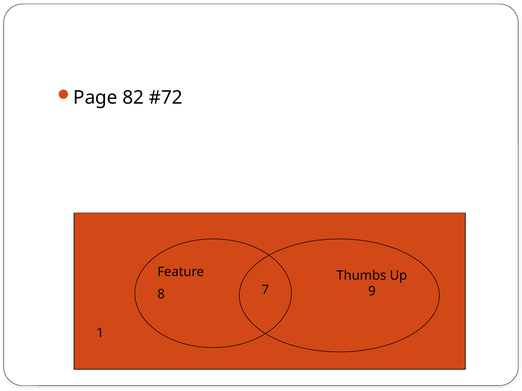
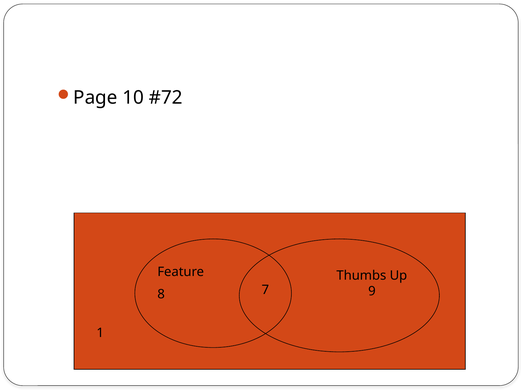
82: 82 -> 10 (133, 98)
